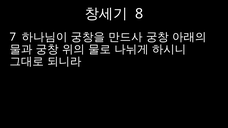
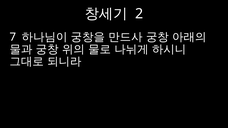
8: 8 -> 2 (139, 14)
